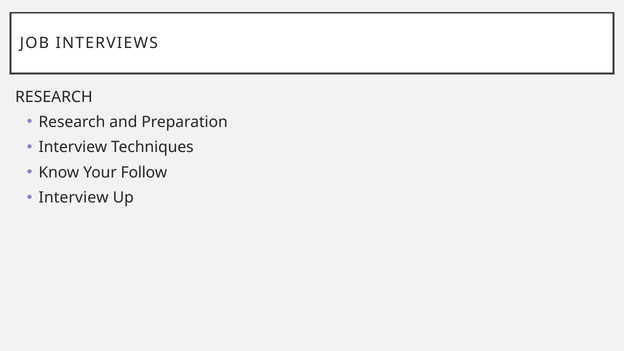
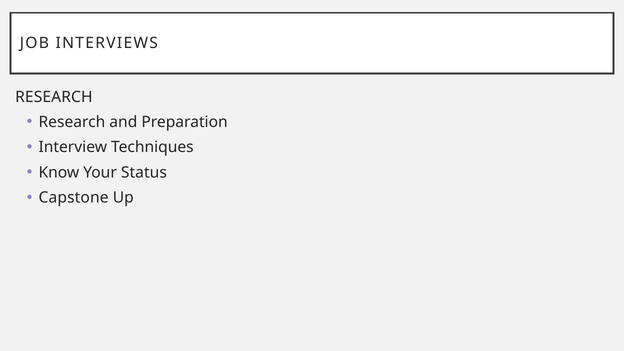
Follow: Follow -> Status (144, 173)
Interview: Interview -> Capstone (74, 198)
